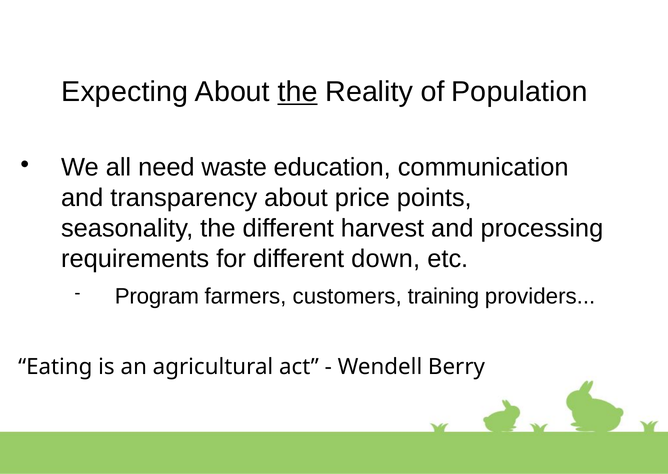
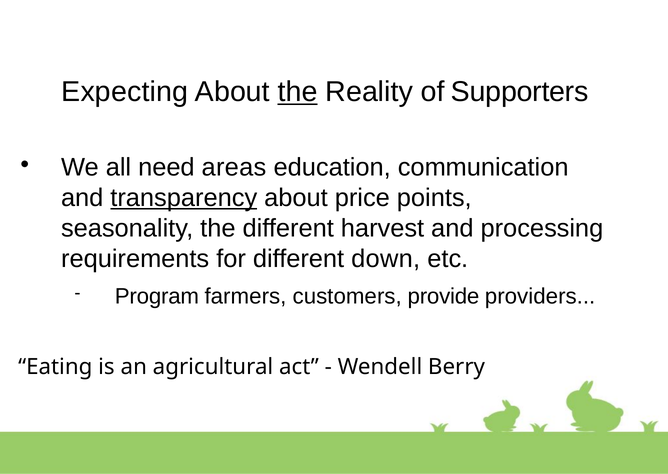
Population: Population -> Supporters (520, 92)
waste: waste -> areas (234, 167)
transparency underline: none -> present (184, 198)
training: training -> provide (443, 296)
